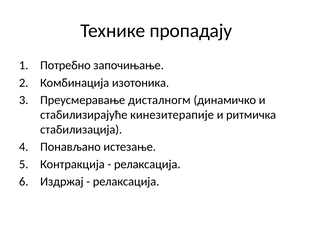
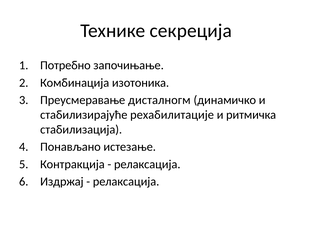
пропадају: пропадају -> секреција (191, 31)
кинезитерапије: кинезитерапије -> рехабилитације (172, 115)
